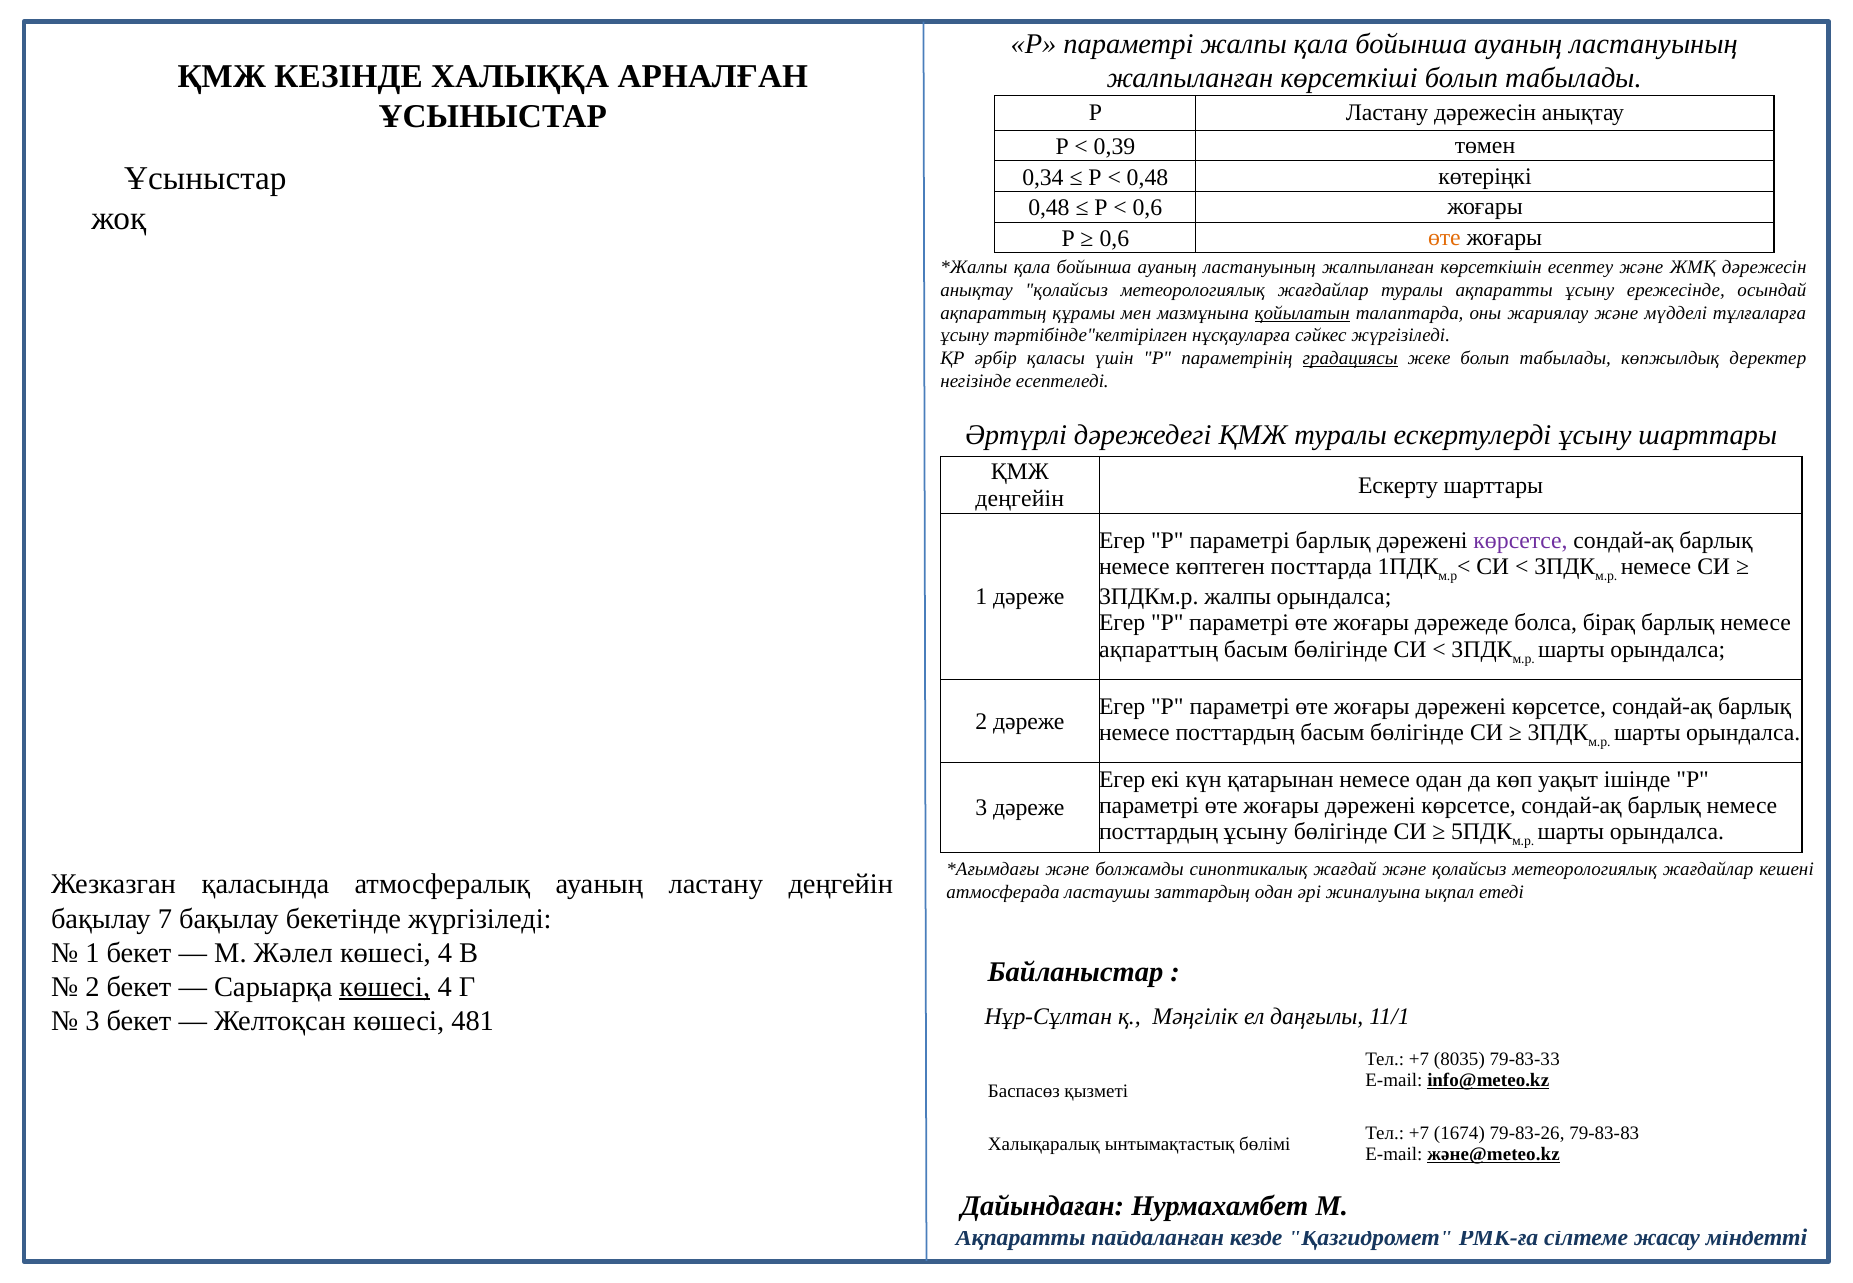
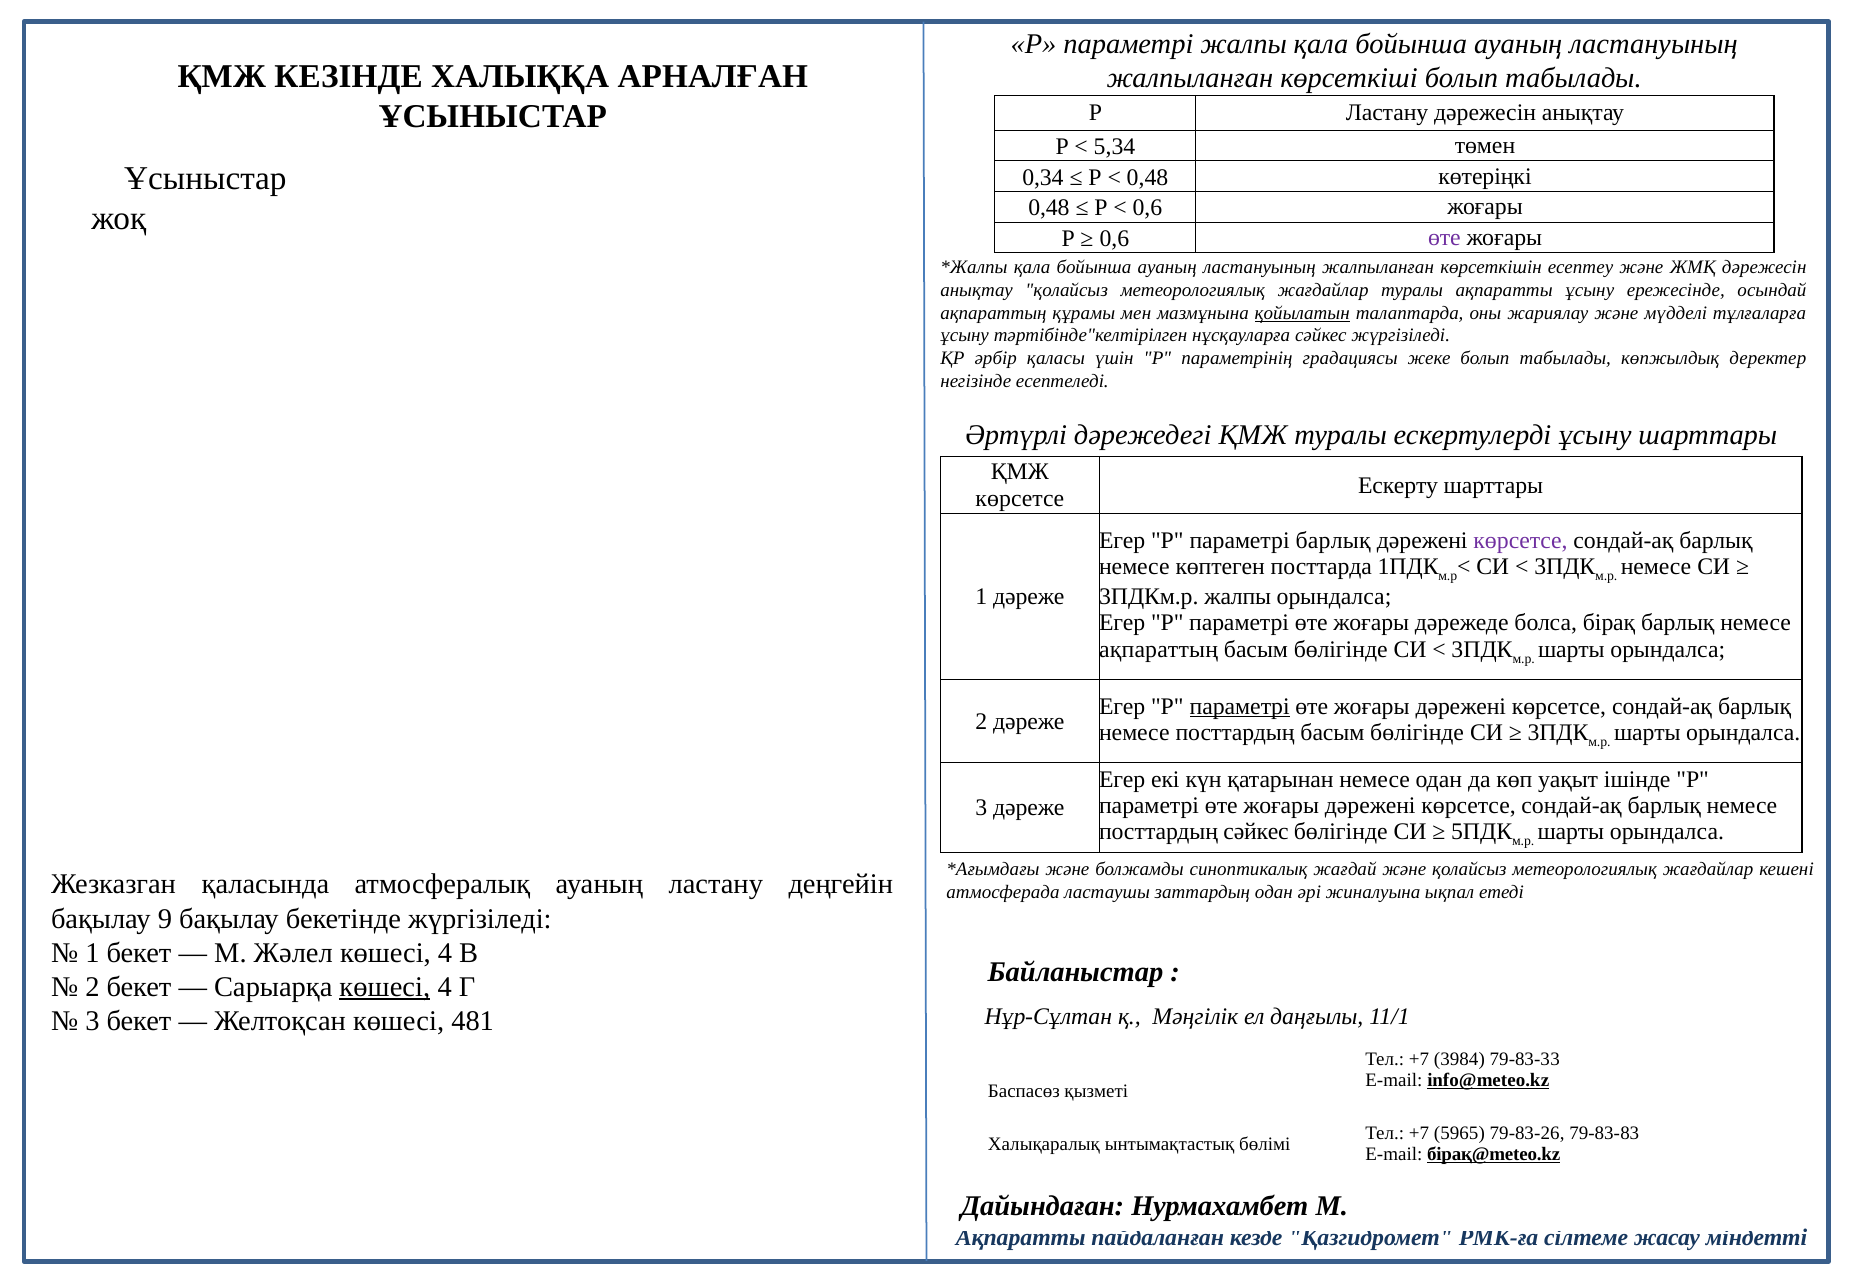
0,39: 0,39 -> 5,34 (1114, 147)
өте colour: orange -> purple (1444, 237)
градациясы underline: present -> none (1350, 358)
деңгейін: деңгейін -> көрсетсе (1020, 498)
параметрі underline: none -> present (1240, 706)
посттардың ұсыну: ұсыну -> сәйкес (1256, 832)
7: 7 -> 9 (165, 919)
8035: 8035 -> 3984 (1459, 1059)
1674: 1674 -> 5965 (1459, 1133)
және@meteo.kz: және@meteo.kz -> бірақ@meteo.kz (1494, 1154)
